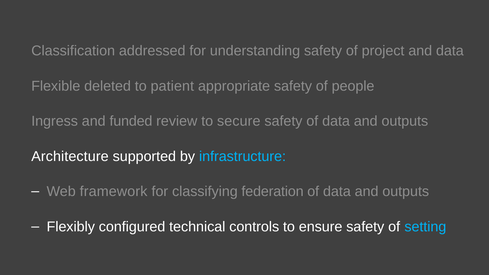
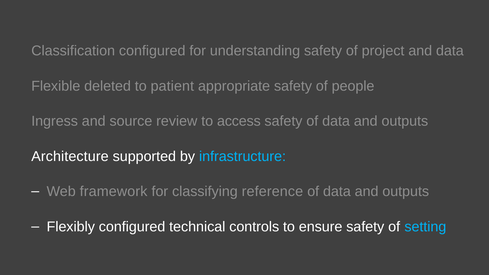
Classification addressed: addressed -> configured (152, 51)
funded: funded -> source (131, 121)
secure: secure -> access (239, 121)
federation: federation -> reference (272, 192)
